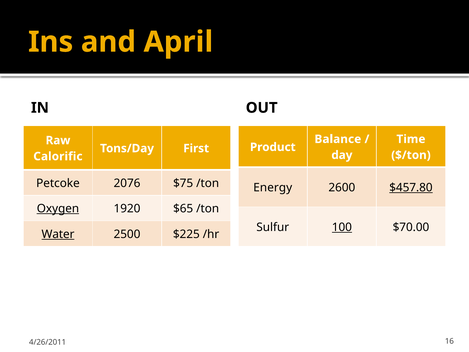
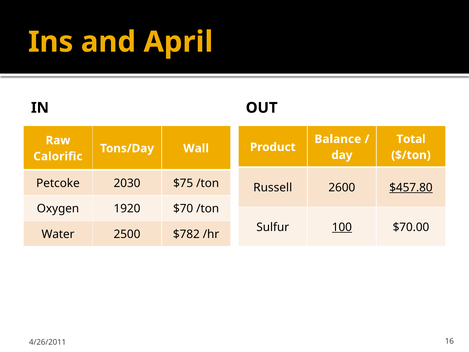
Time: Time -> Total (411, 139)
First: First -> Wall (196, 148)
2076: 2076 -> 2030 (127, 183)
Energy: Energy -> Russell (273, 188)
Oxygen underline: present -> none (58, 209)
$65: $65 -> $70 (183, 209)
Water underline: present -> none (58, 234)
$225: $225 -> $782 (186, 234)
